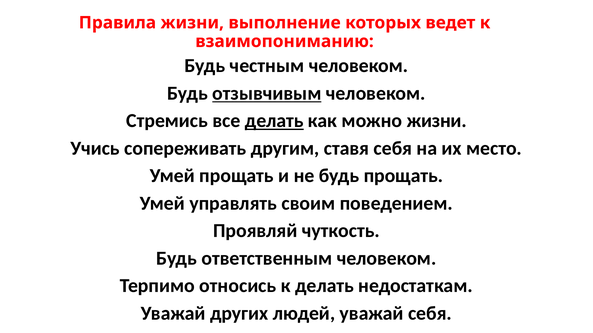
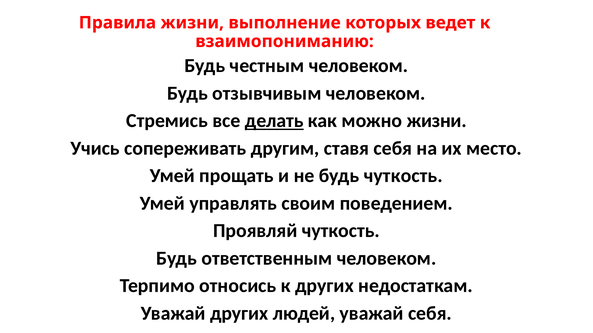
отзывчивым underline: present -> none (267, 93)
будь прощать: прощать -> чуткость (403, 176)
к делать: делать -> других (324, 286)
